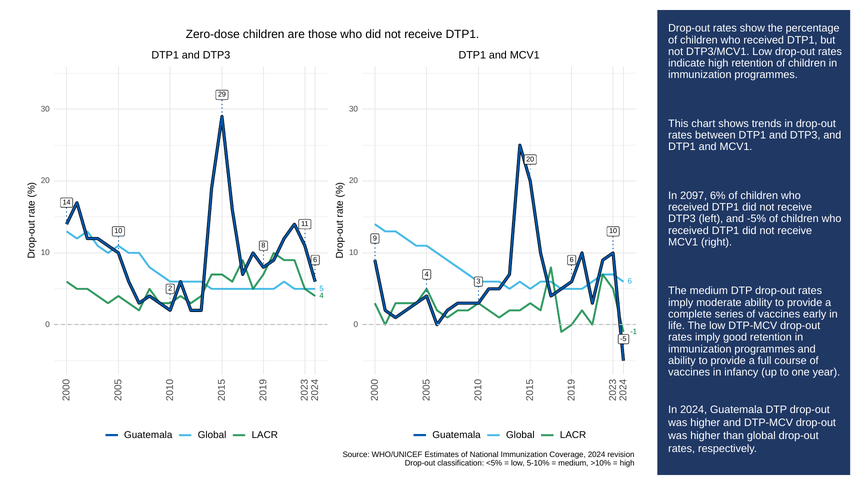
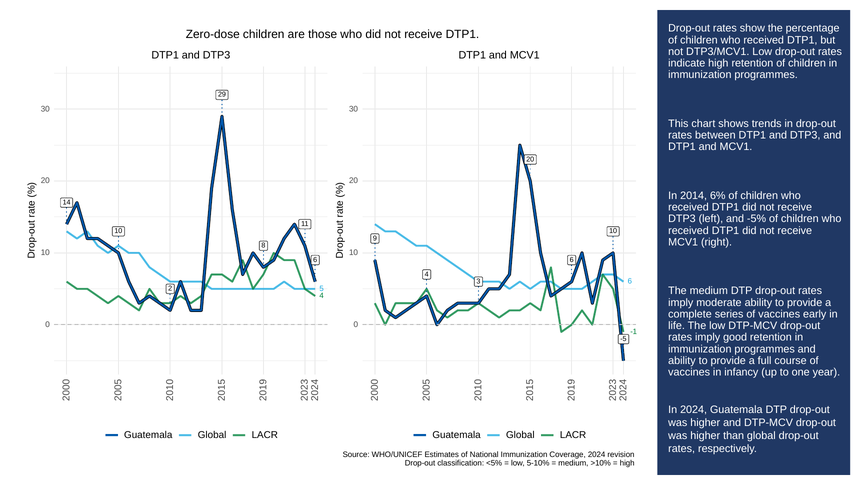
2097: 2097 -> 2014 (694, 195)
